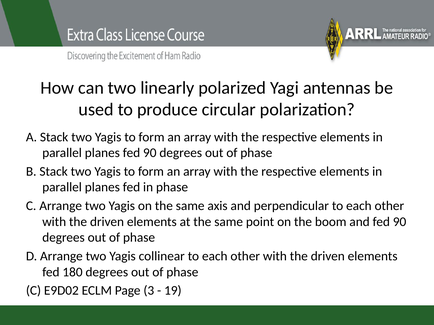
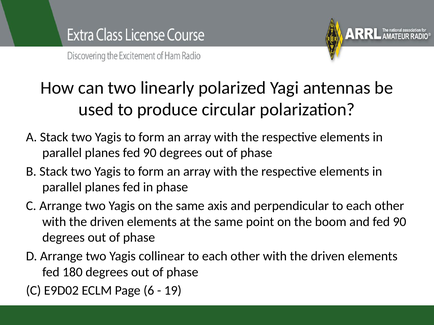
3: 3 -> 6 (149, 291)
